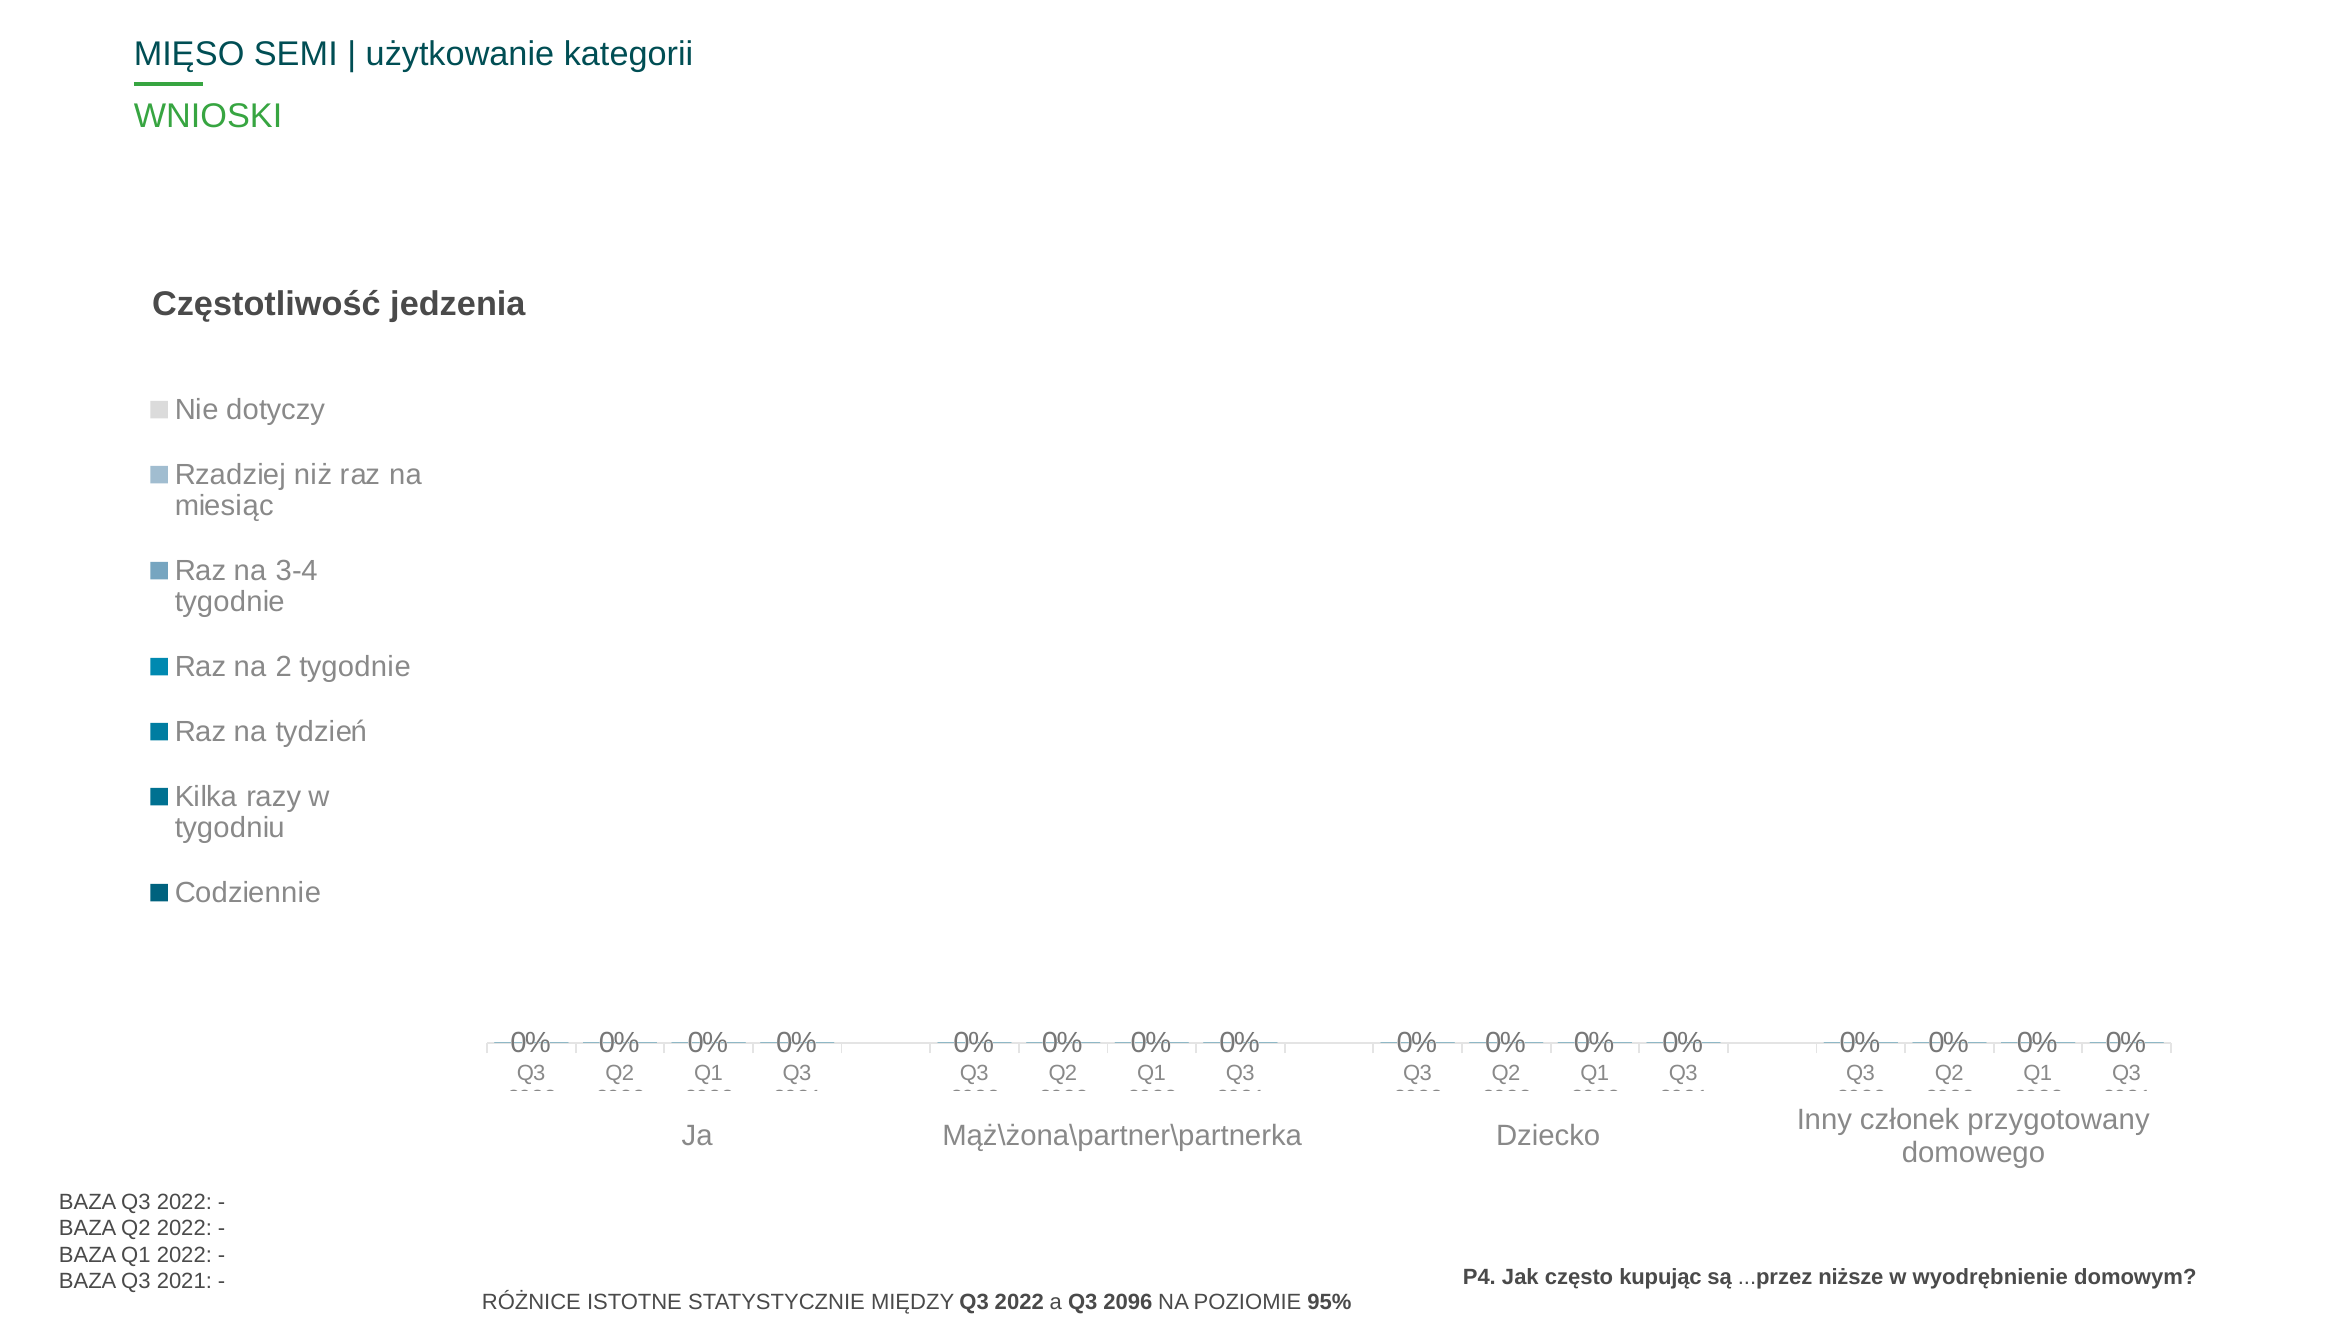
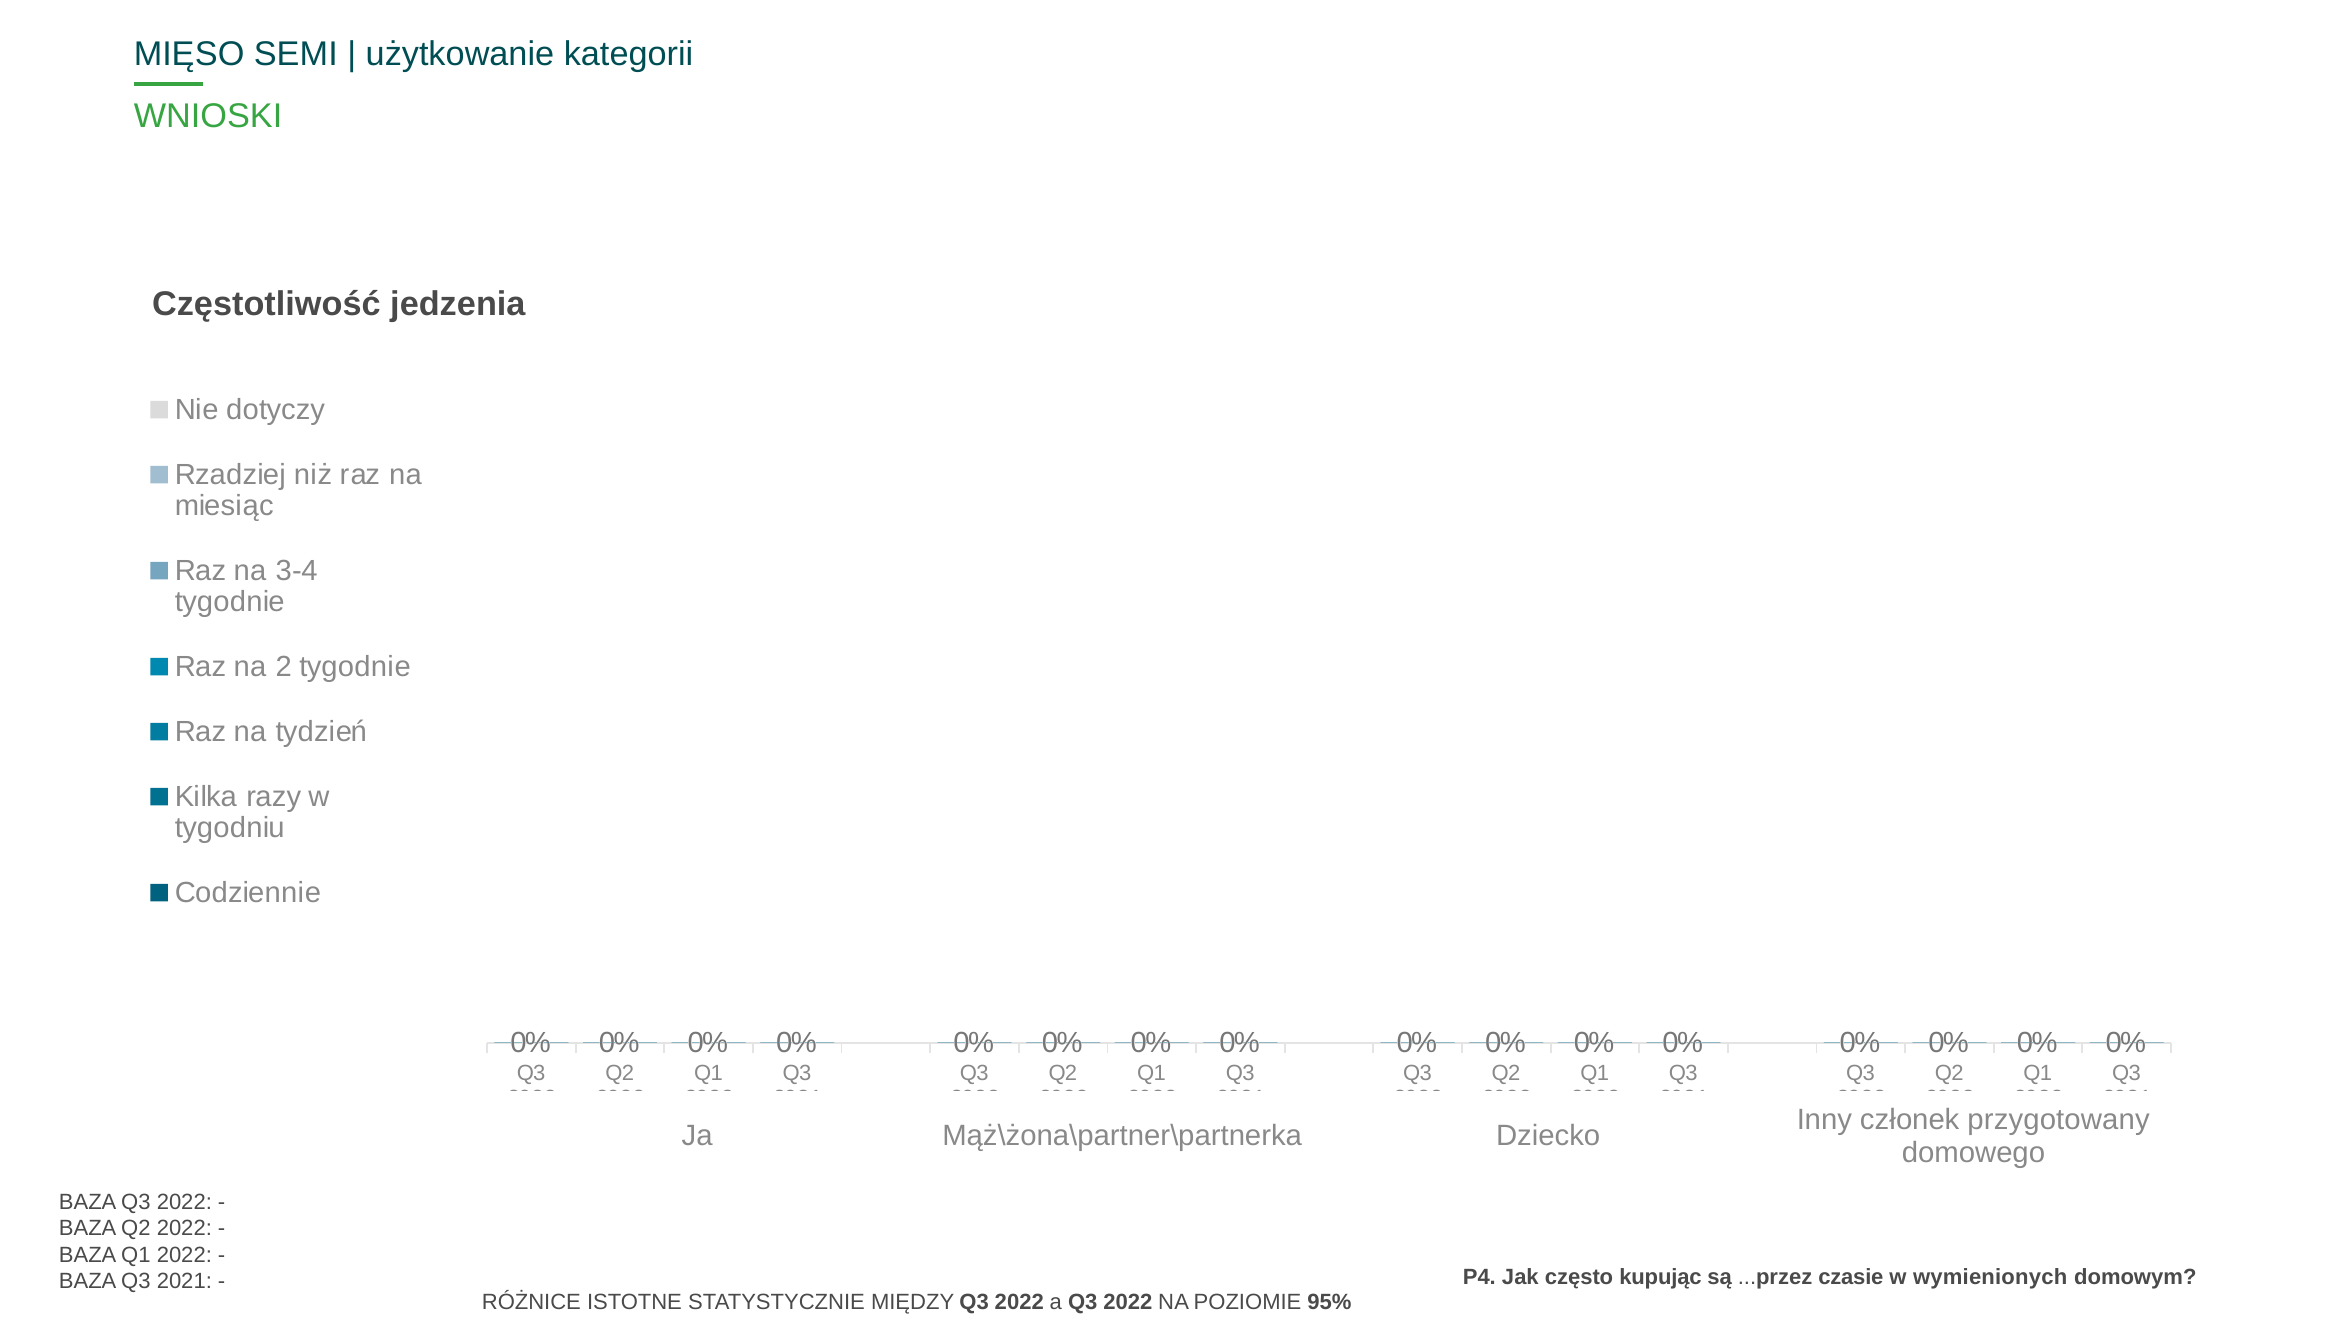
niższe: niższe -> czasie (1851, 1277)
wyodrębnienie: wyodrębnienie -> wymienionych (1990, 1277)
a Q3 2096: 2096 -> 2022 (1128, 1302)
